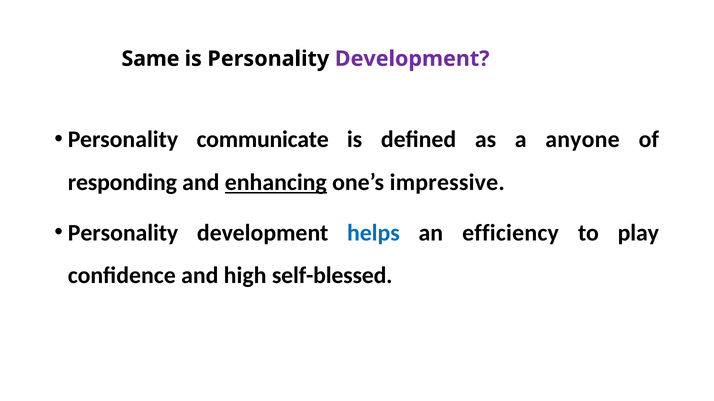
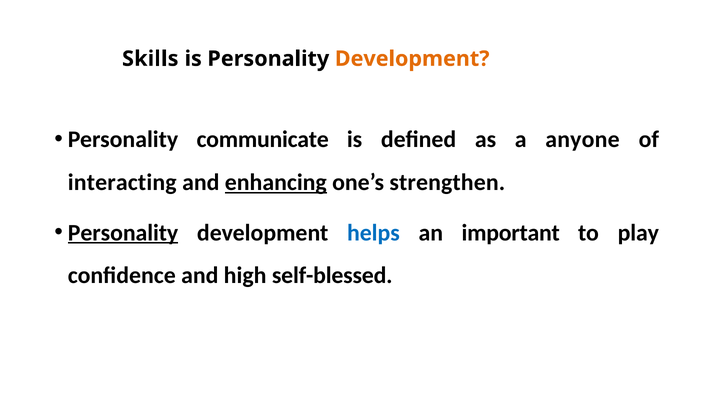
Same: Same -> Skills (150, 59)
Development colour: purple -> orange (412, 59)
responding: responding -> interacting (122, 183)
impressive: impressive -> strengthen (447, 183)
Personality underline: none -> present (123, 233)
efficiency: efficiency -> important (511, 233)
